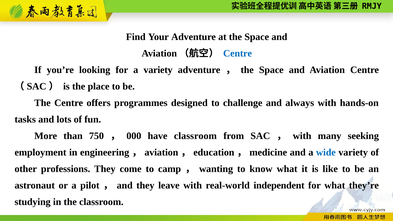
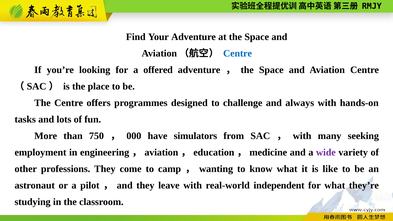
a variety: variety -> offered (158, 70)
have classroom: classroom -> simulators (195, 136)
wide colour: blue -> purple (326, 152)
